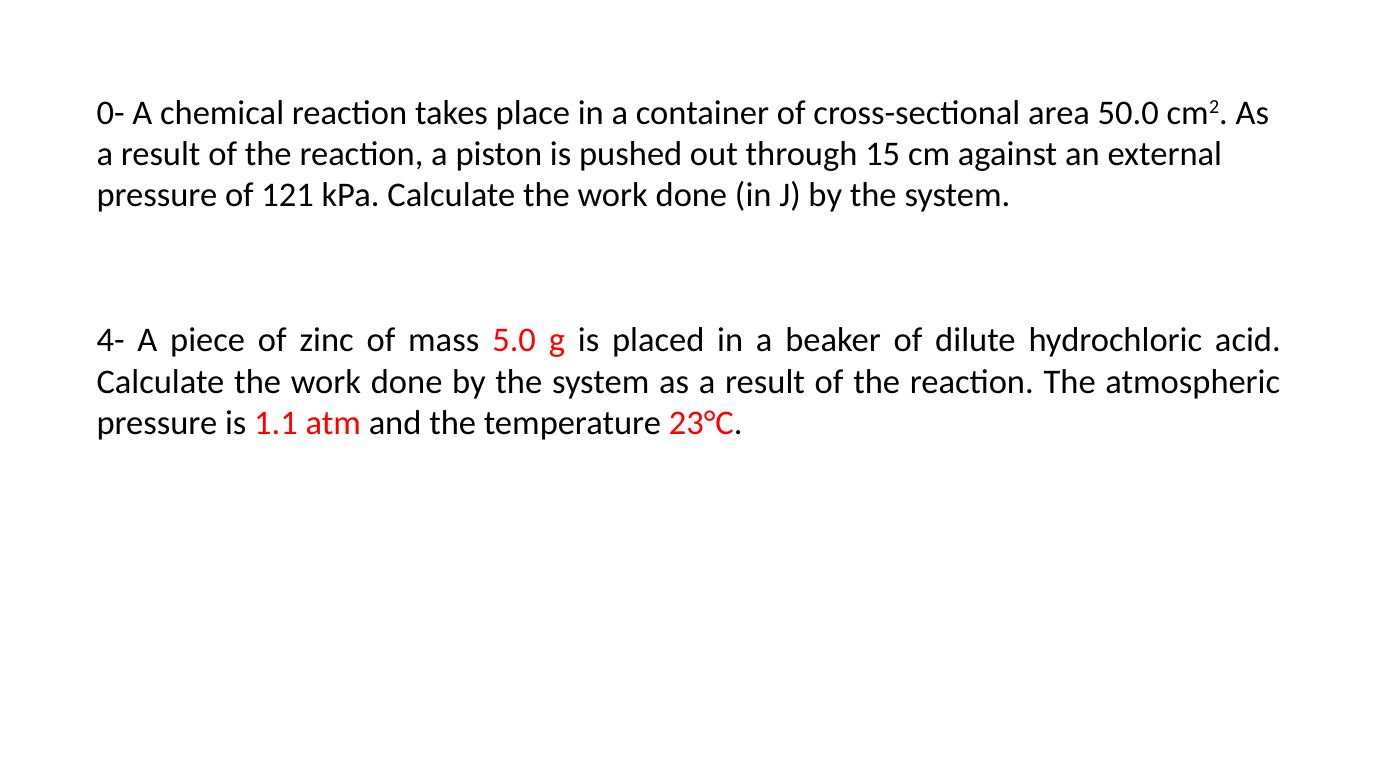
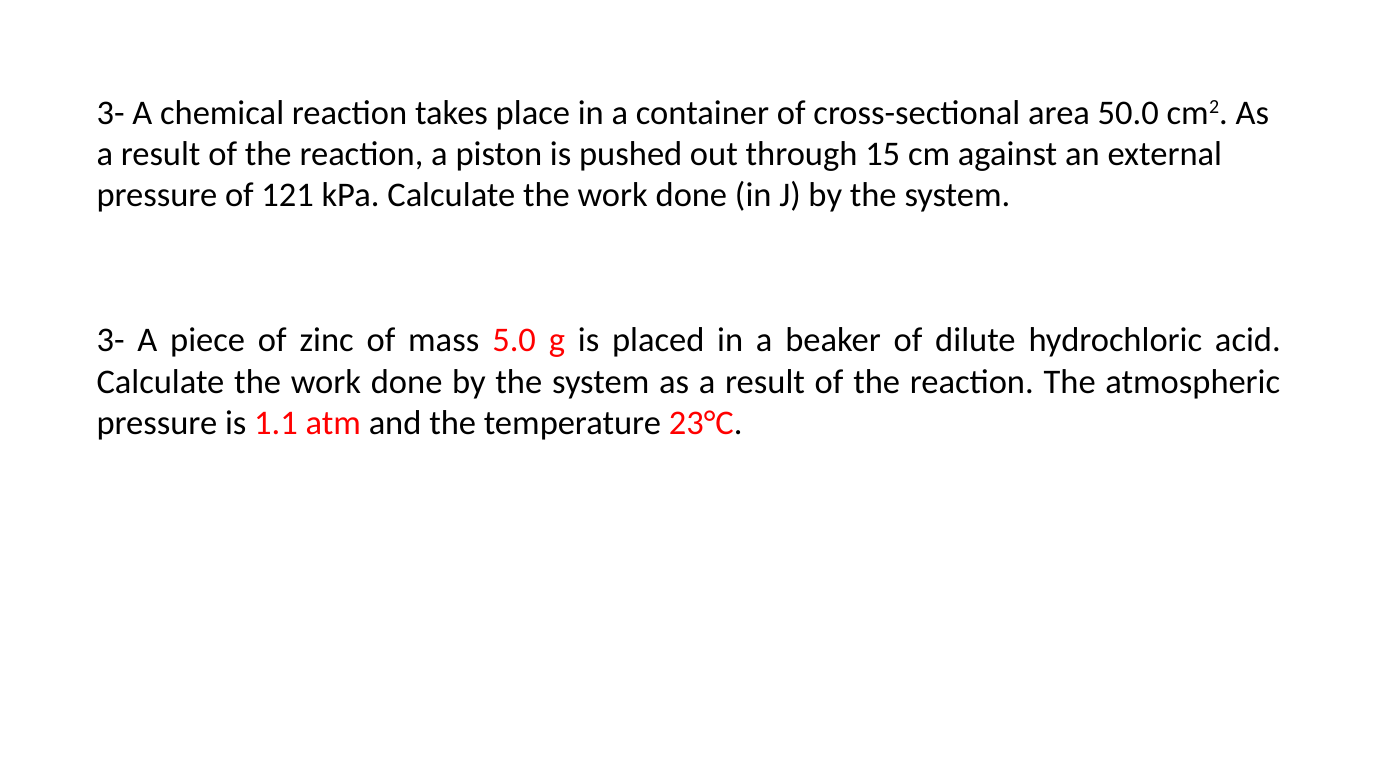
0-: 0- -> 3- (111, 113)
4-: 4- -> 3- (111, 341)
